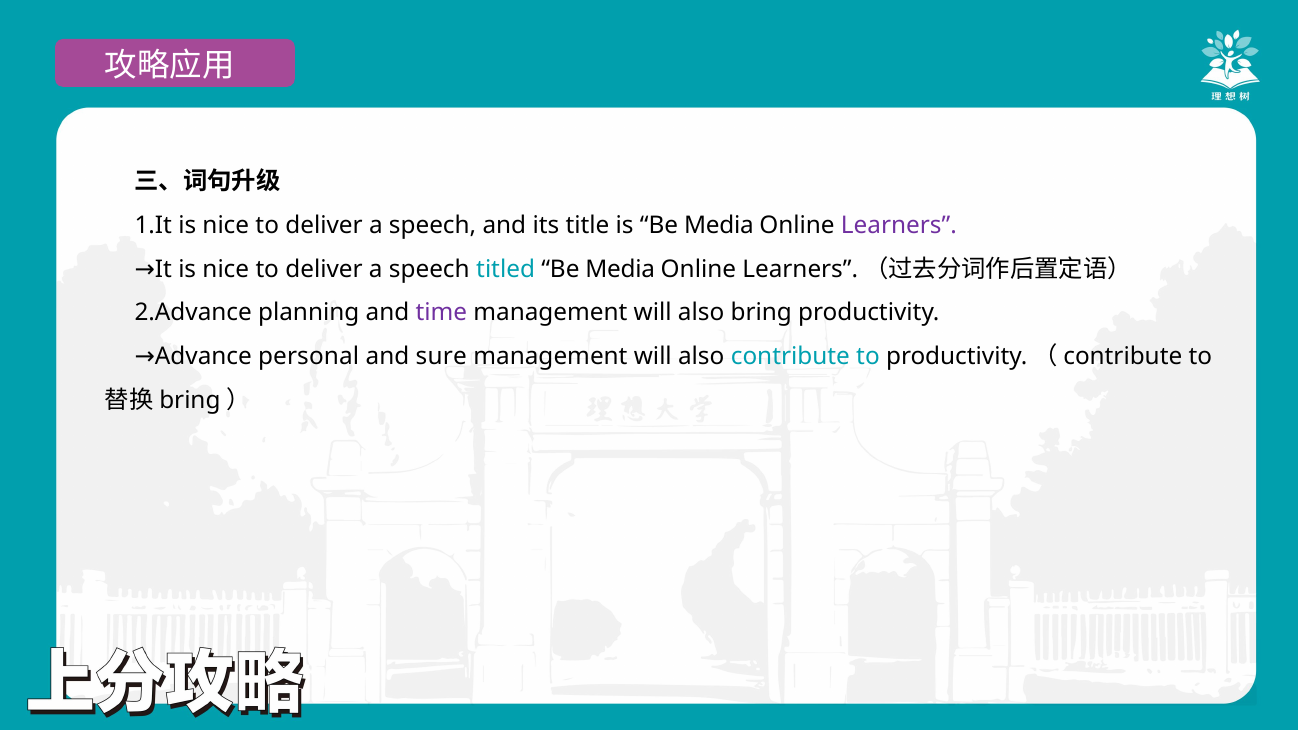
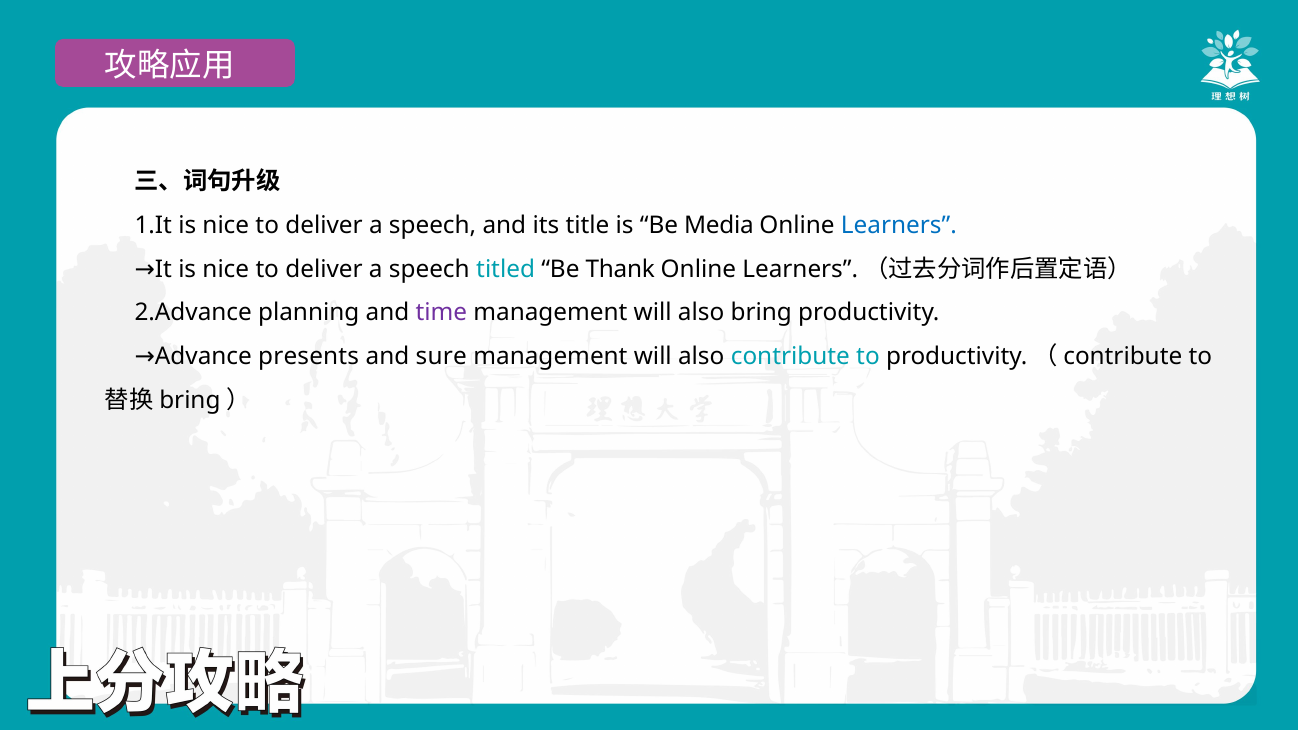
Learners colour: purple -> blue (899, 225)
titled Be Media: Media -> Thank (620, 269)
personal: personal -> presents (309, 357)
